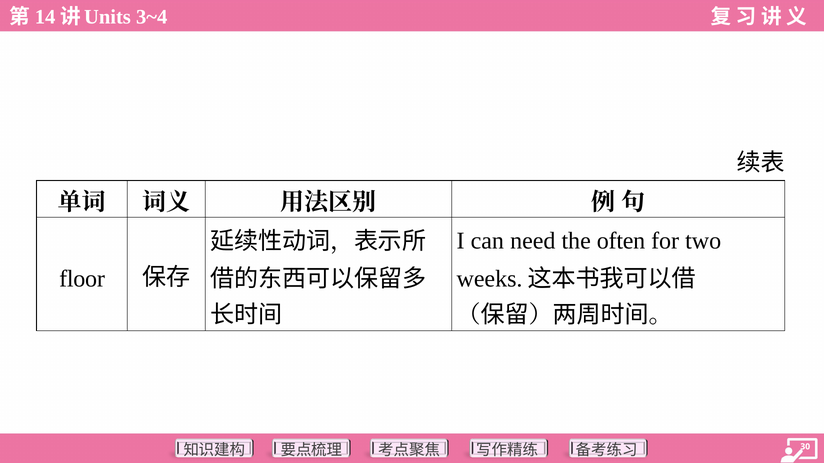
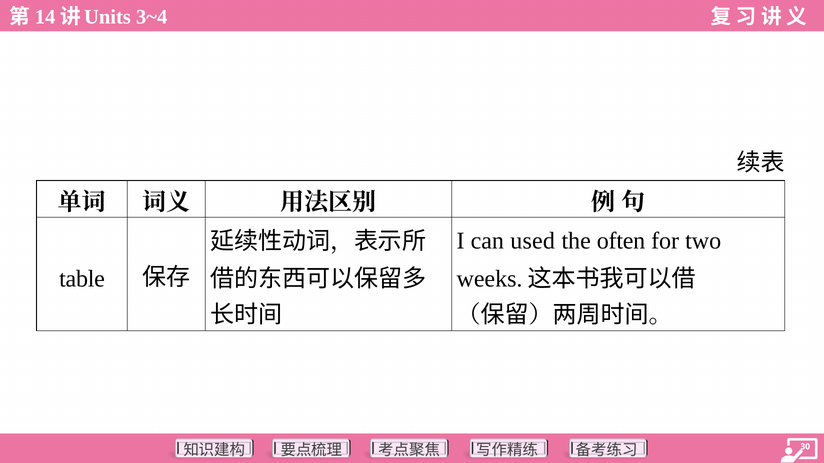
need: need -> used (533, 241)
floor: floor -> table (82, 279)
